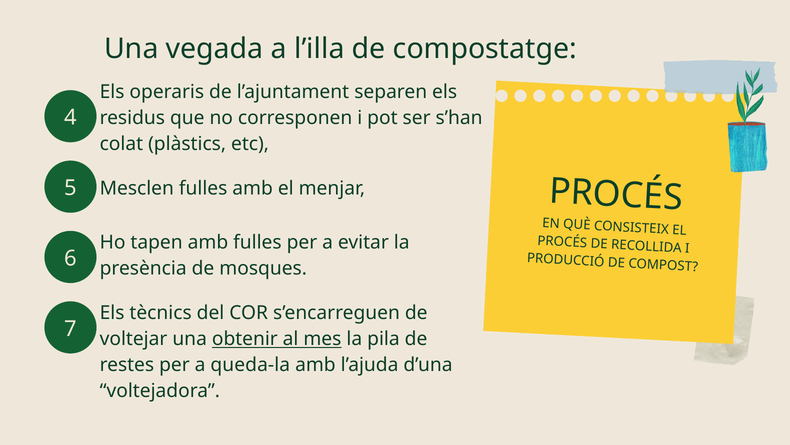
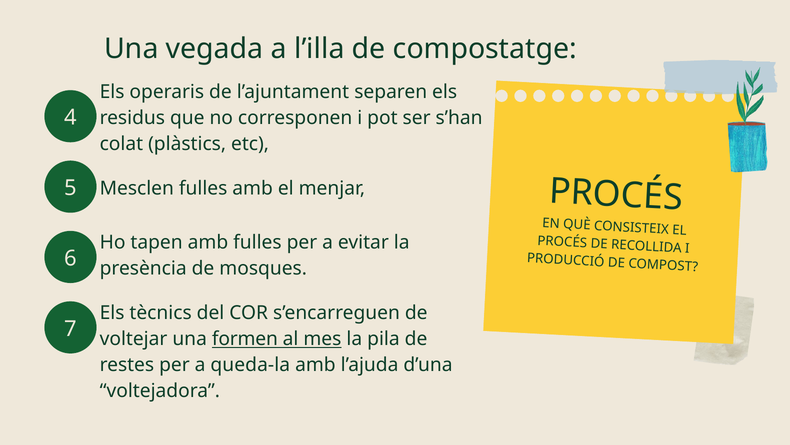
obtenir: obtenir -> formen (245, 338)
